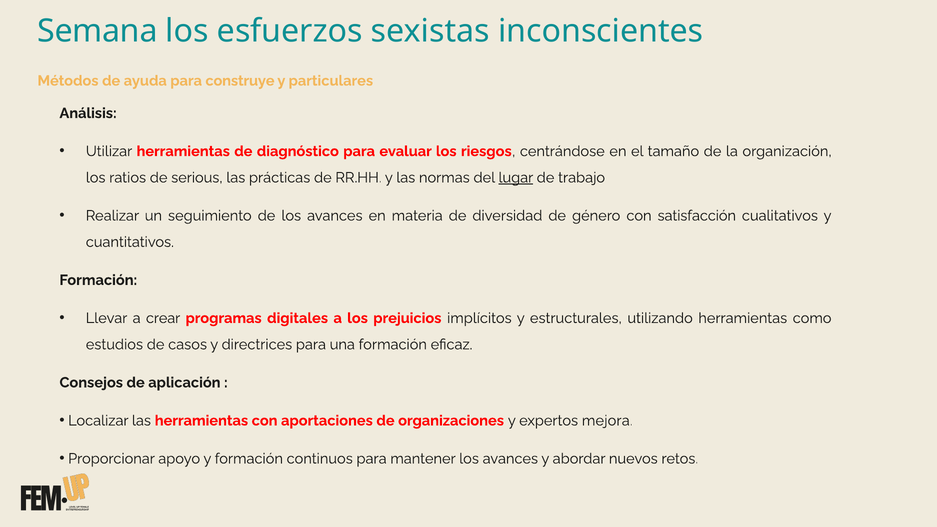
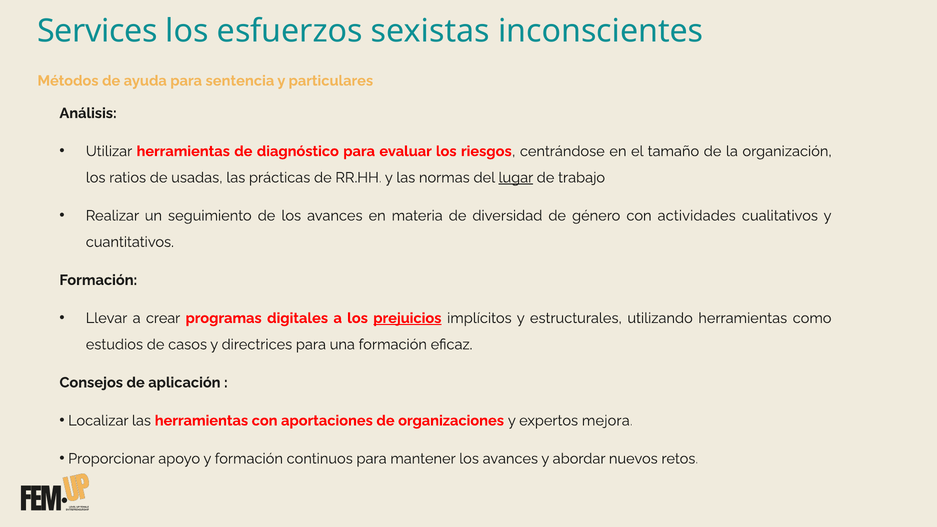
Semana: Semana -> Services (97, 31)
construye: construye -> sentencia (240, 81)
serious: serious -> usadas (197, 178)
satisfacción: satisfacción -> actividades (697, 216)
prejuicios underline: none -> present (407, 318)
